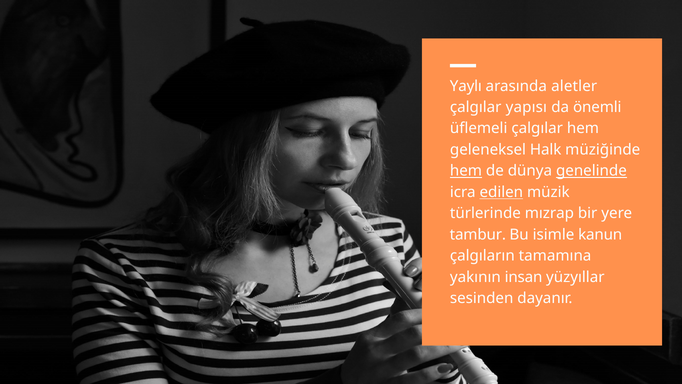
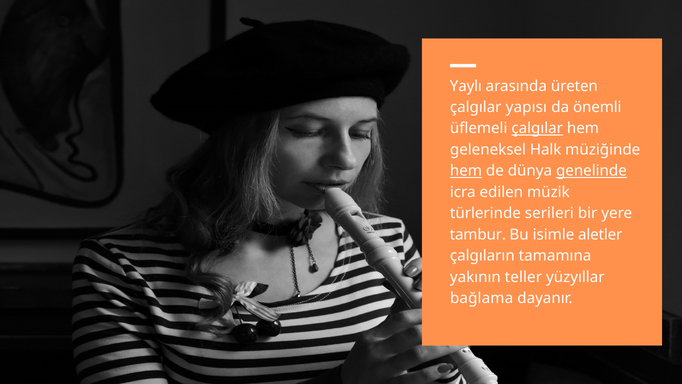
aletler: aletler -> üreten (574, 86)
çalgılar underline: none -> present (537, 128)
edilen underline: present -> none (501, 192)
mızrap: mızrap -> serileri (549, 213)
kanun: kanun -> aletler (600, 234)
insan: insan -> teller (523, 277)
sesinden: sesinden -> bağlama (482, 298)
